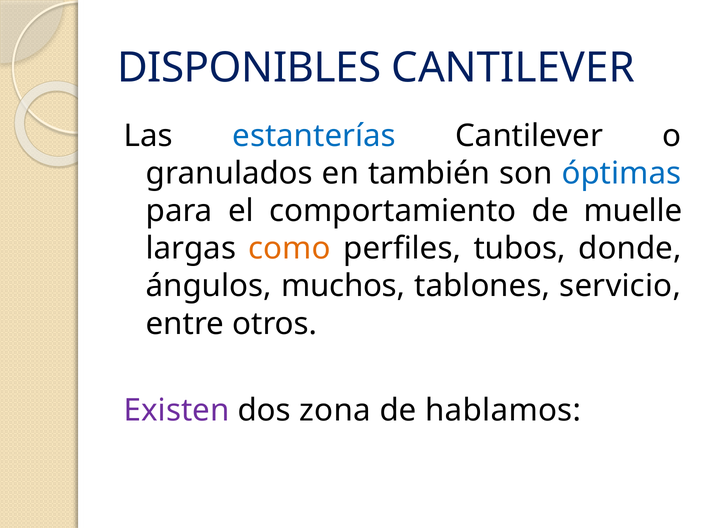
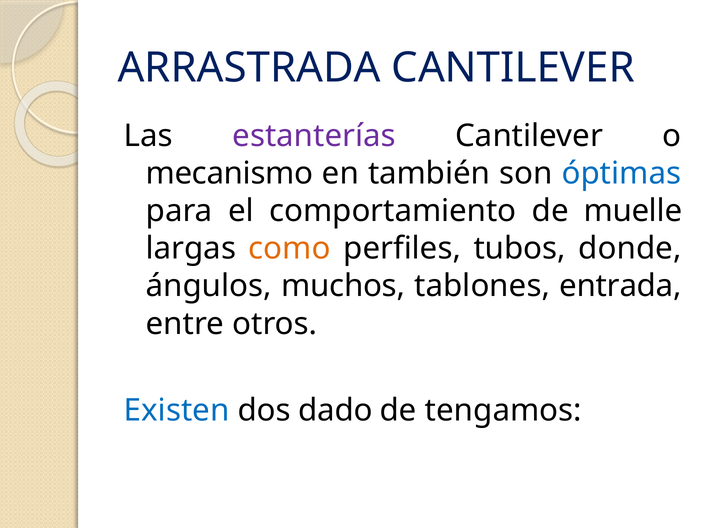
DISPONIBLES: DISPONIBLES -> ARRASTRADA (249, 68)
estanterías colour: blue -> purple (314, 136)
granulados: granulados -> mecanismo (229, 174)
servicio: servicio -> entrada (620, 287)
Existen colour: purple -> blue (177, 411)
zona: zona -> dado (335, 411)
hablamos: hablamos -> tengamos (503, 411)
